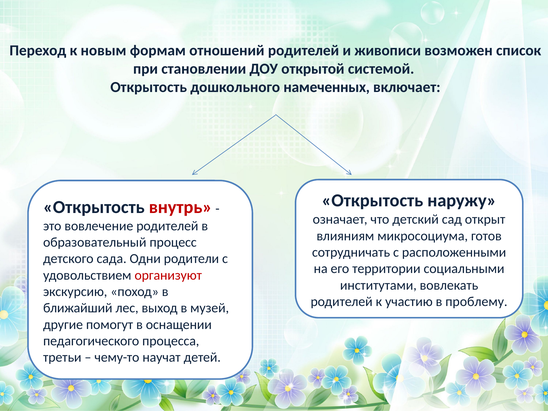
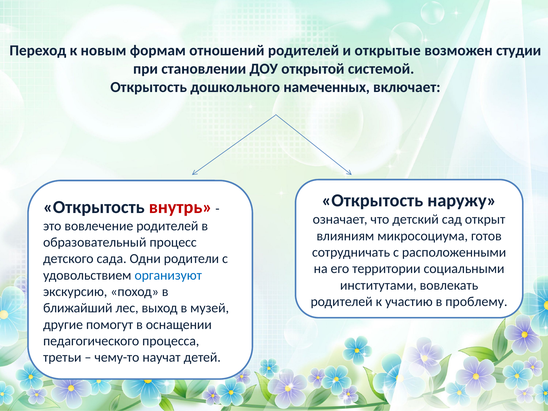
живописи: живописи -> открытые (388, 51)
список: список -> студии (519, 51)
организуют colour: red -> blue (168, 275)
